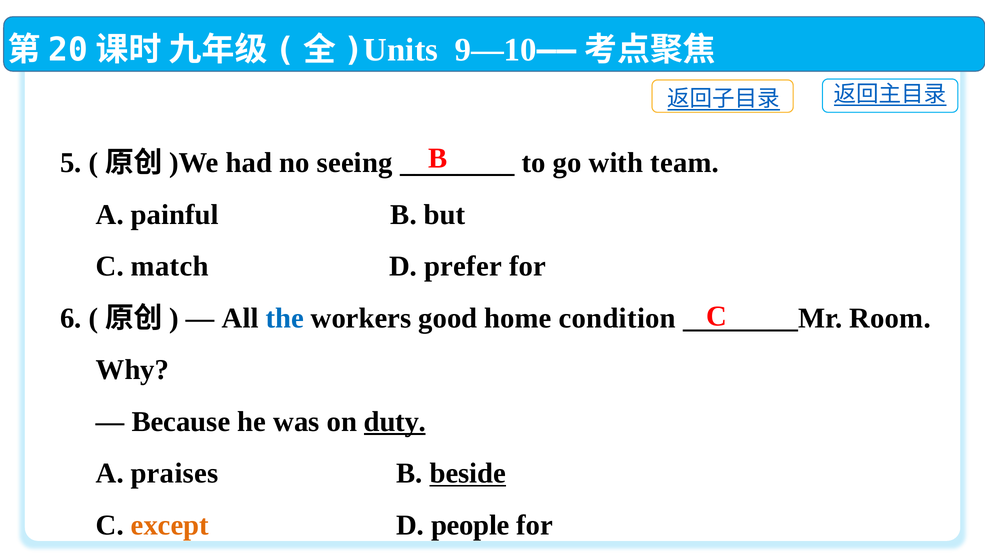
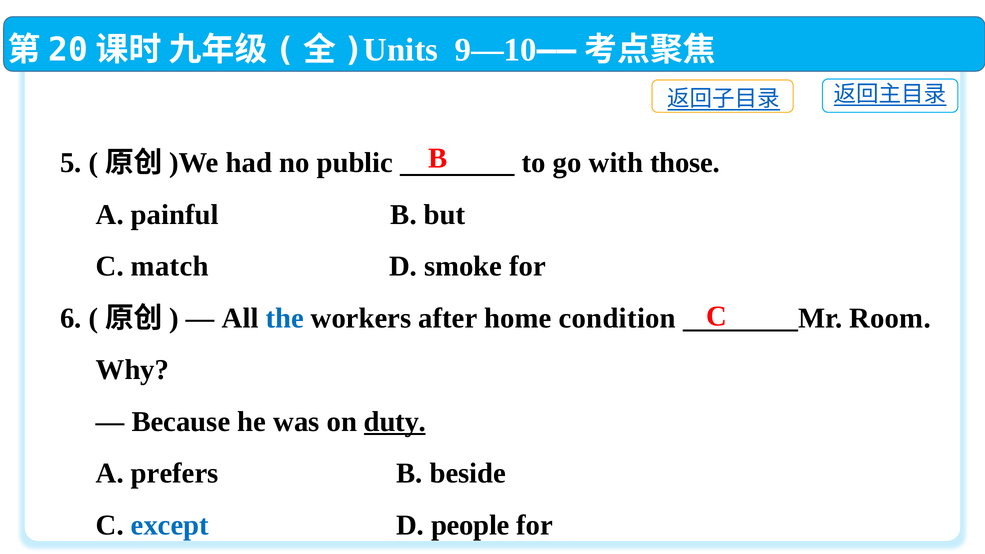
seeing: seeing -> public (355, 163)
team: team -> those (685, 163)
prefer: prefer -> smoke (463, 266)
good: good -> after (448, 318)
praises: praises -> prefers (175, 473)
beside underline: present -> none (468, 473)
except colour: orange -> blue (170, 525)
